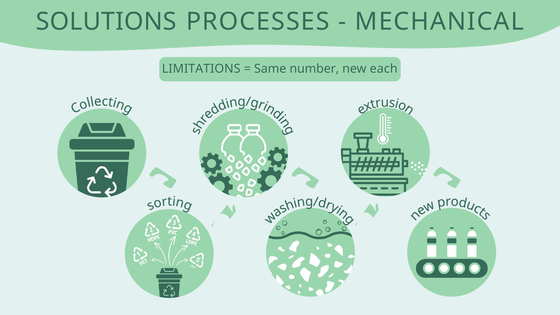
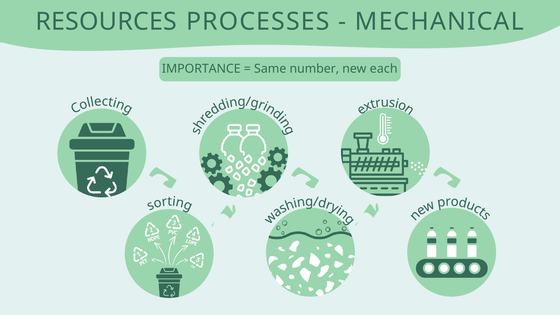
SOLUTIONS: SOLUTIONS -> RESOURCES (106, 21)
LIMITATIONS: LIMITATIONS -> IMPORTANCE (201, 69)
